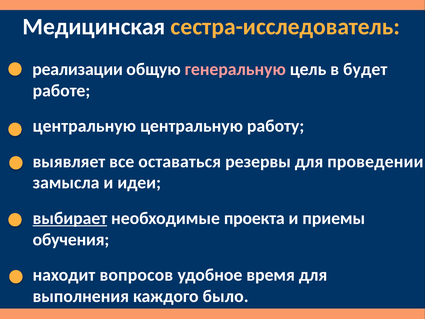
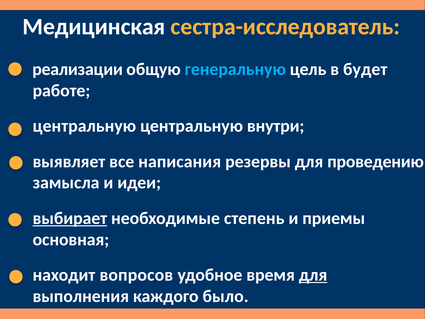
генеральную colour: pink -> light blue (235, 69)
работу: работу -> внутри (276, 126)
оставаться: оставаться -> написания (180, 161)
проведении: проведении -> проведению (376, 161)
проекта: проекта -> степень (254, 218)
обучения: обучения -> основная (71, 239)
для underline: none -> present (313, 275)
